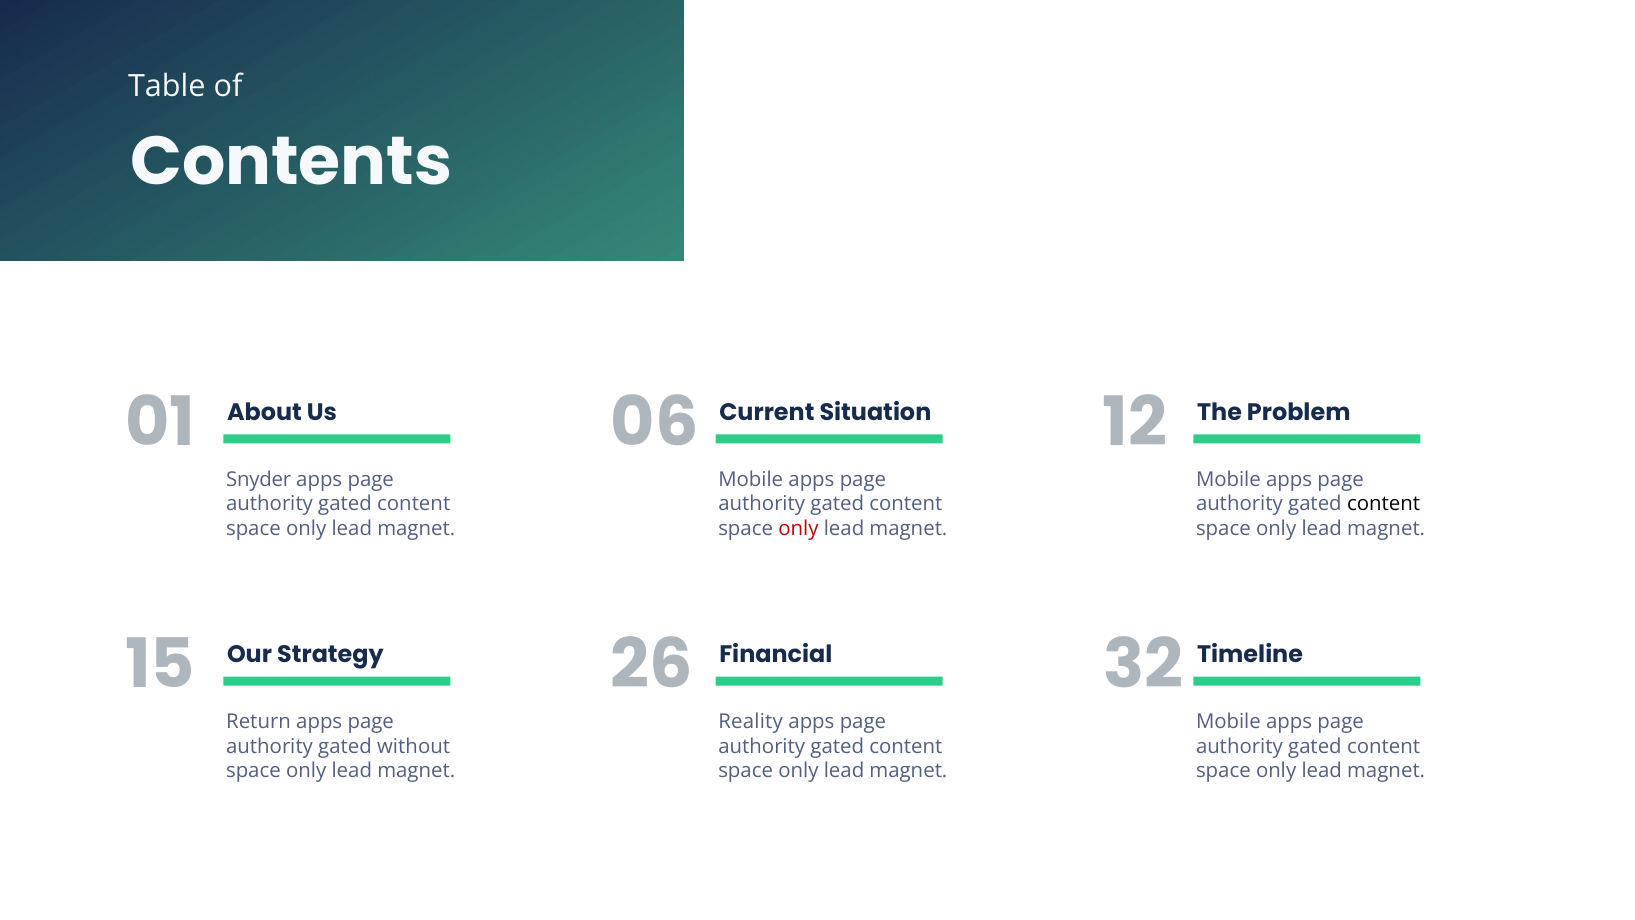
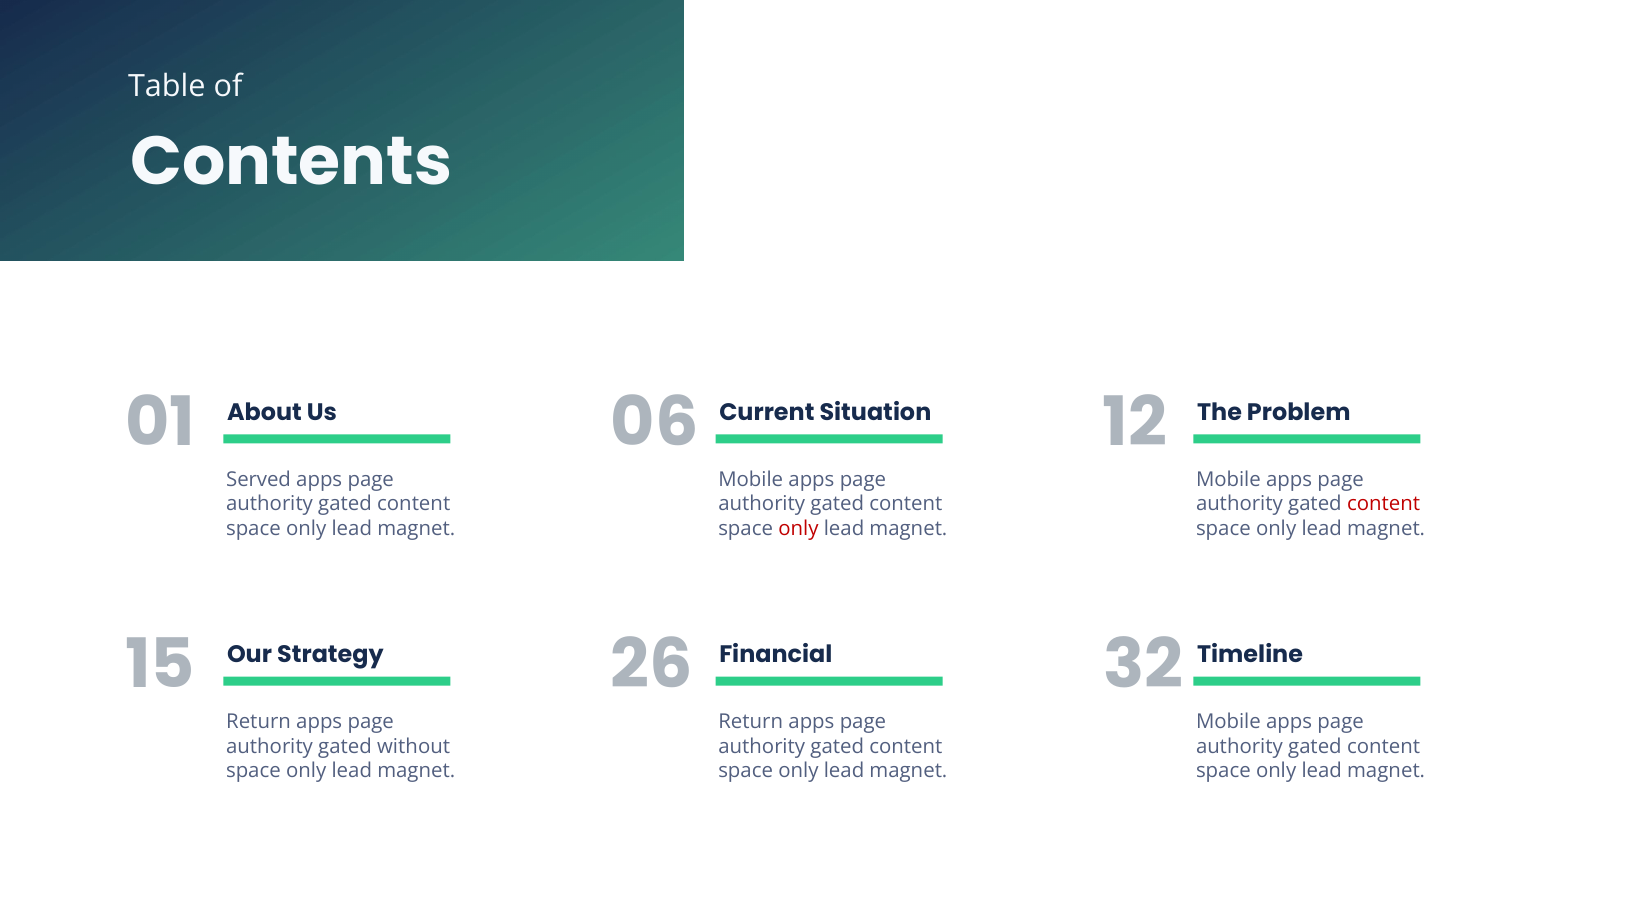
Snyder: Snyder -> Served (259, 480)
content colour: black -> red (1384, 504)
26 Reality: Reality -> Return (751, 722)
